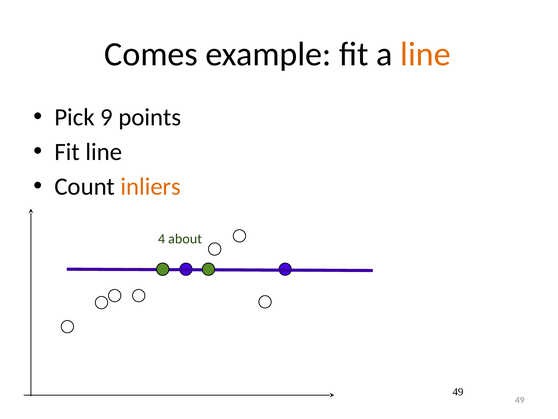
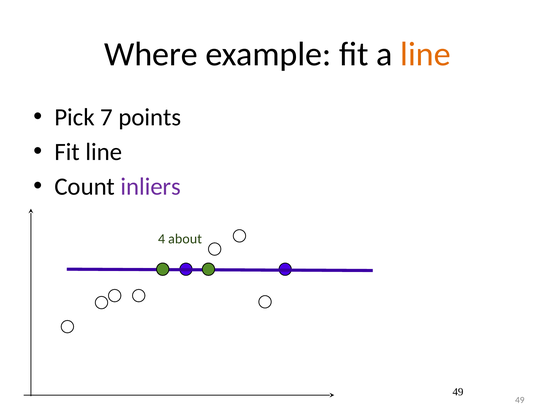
Comes: Comes -> Where (151, 54)
9: 9 -> 7 (107, 117)
inliers colour: orange -> purple (151, 187)
